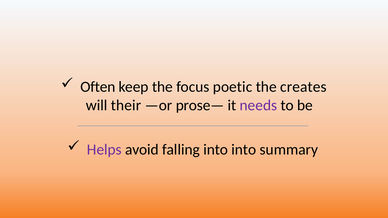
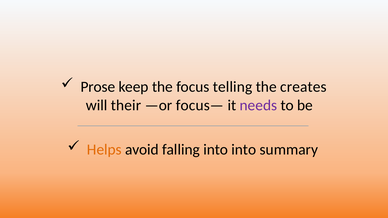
Often: Often -> Prose (98, 87)
poetic: poetic -> telling (233, 87)
prose—: prose— -> focus— (200, 105)
Helps colour: purple -> orange (104, 150)
